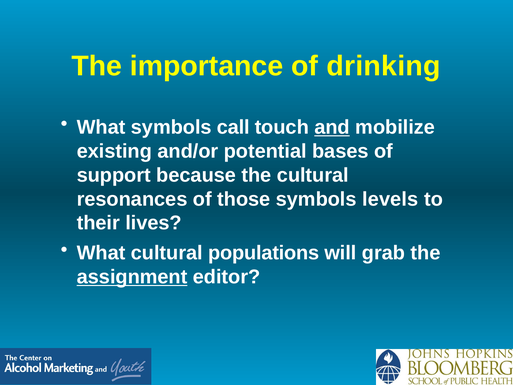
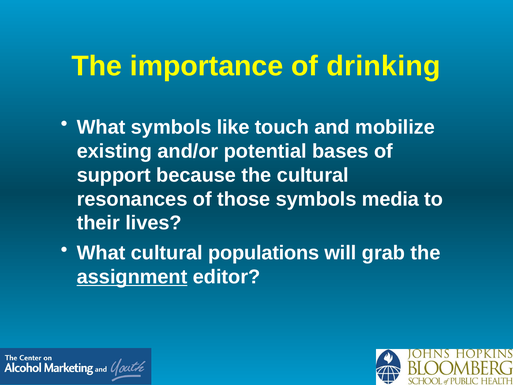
call: call -> like (233, 127)
and underline: present -> none (332, 127)
levels: levels -> media (390, 199)
